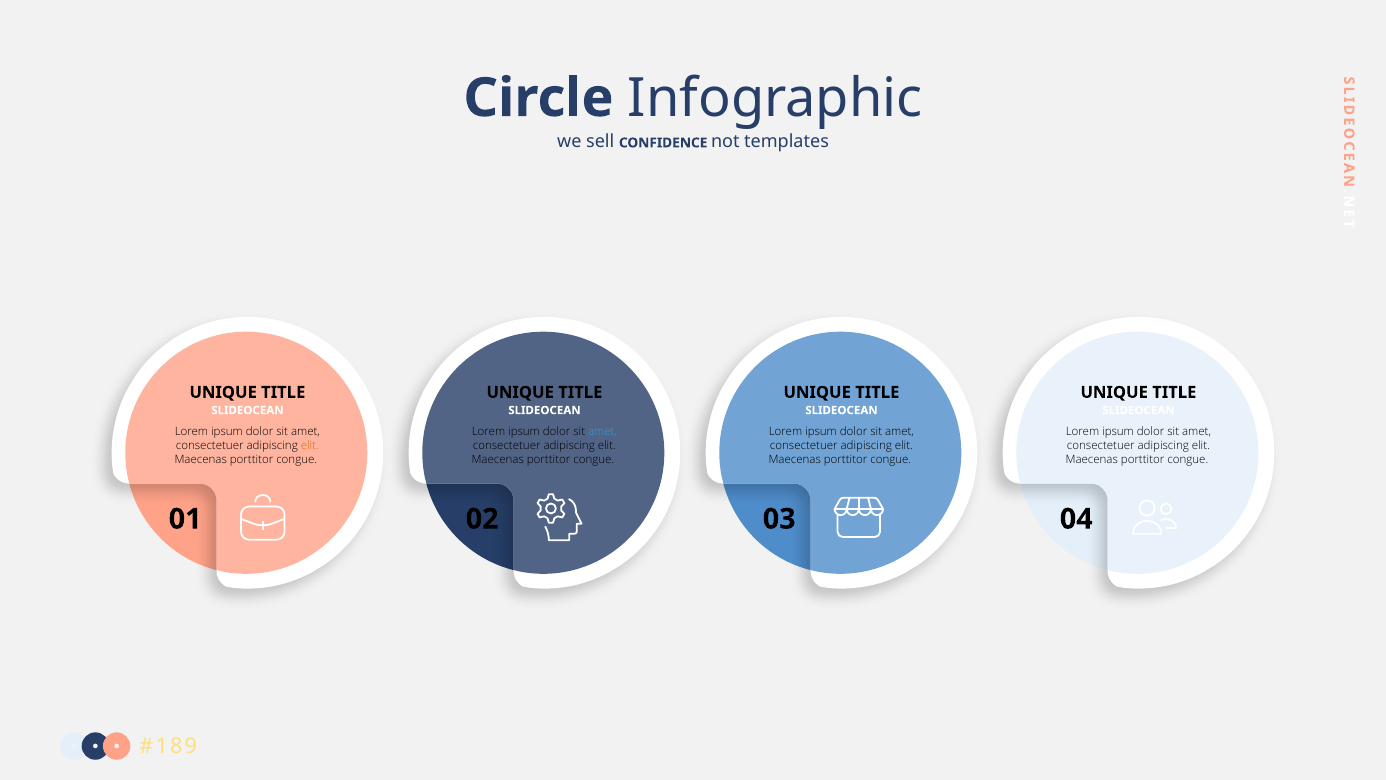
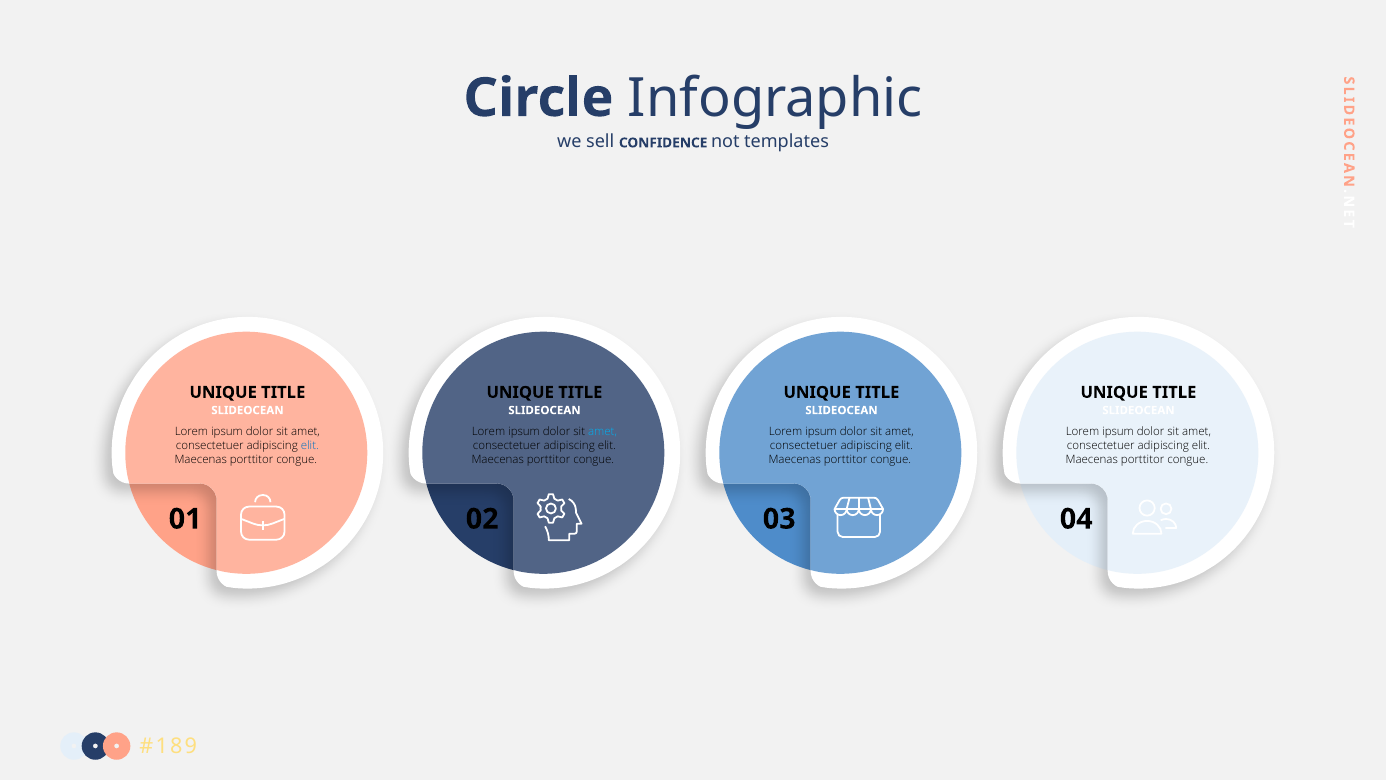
elit colour: orange -> blue (310, 445)
